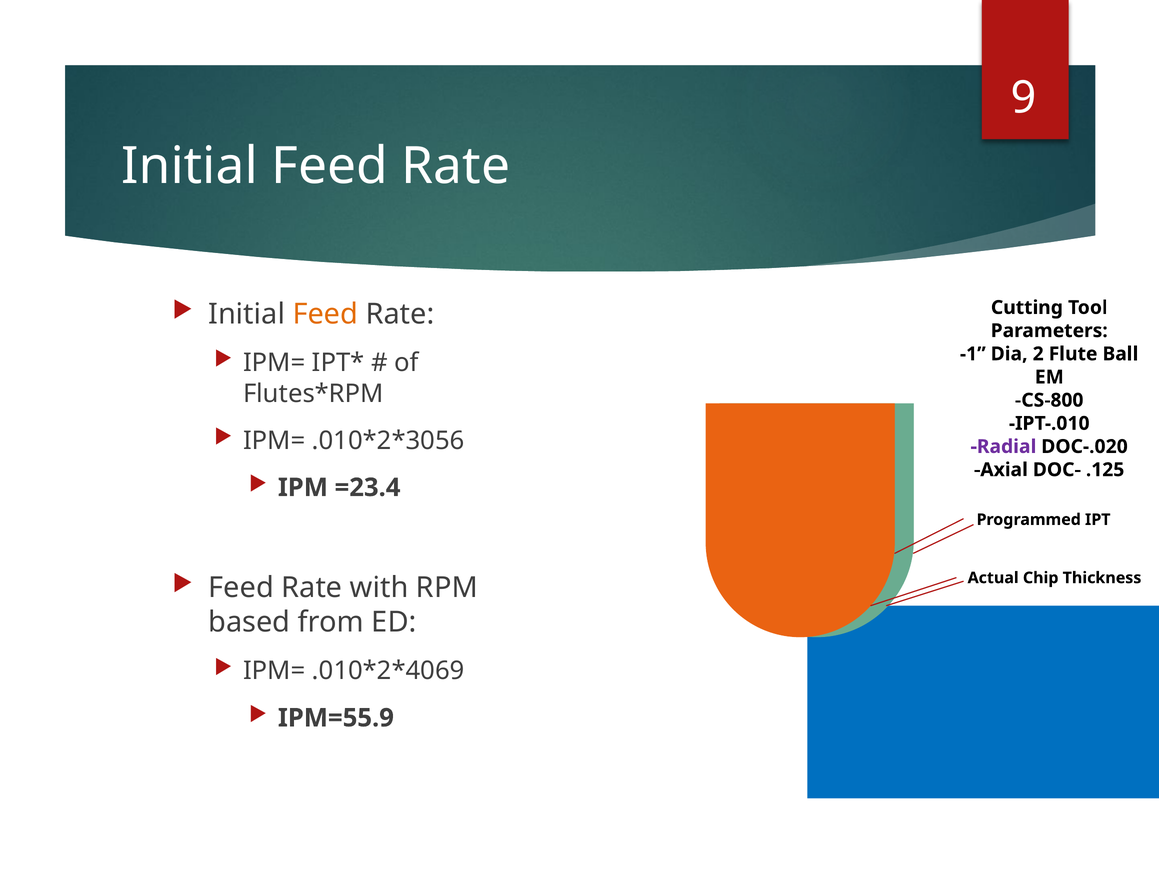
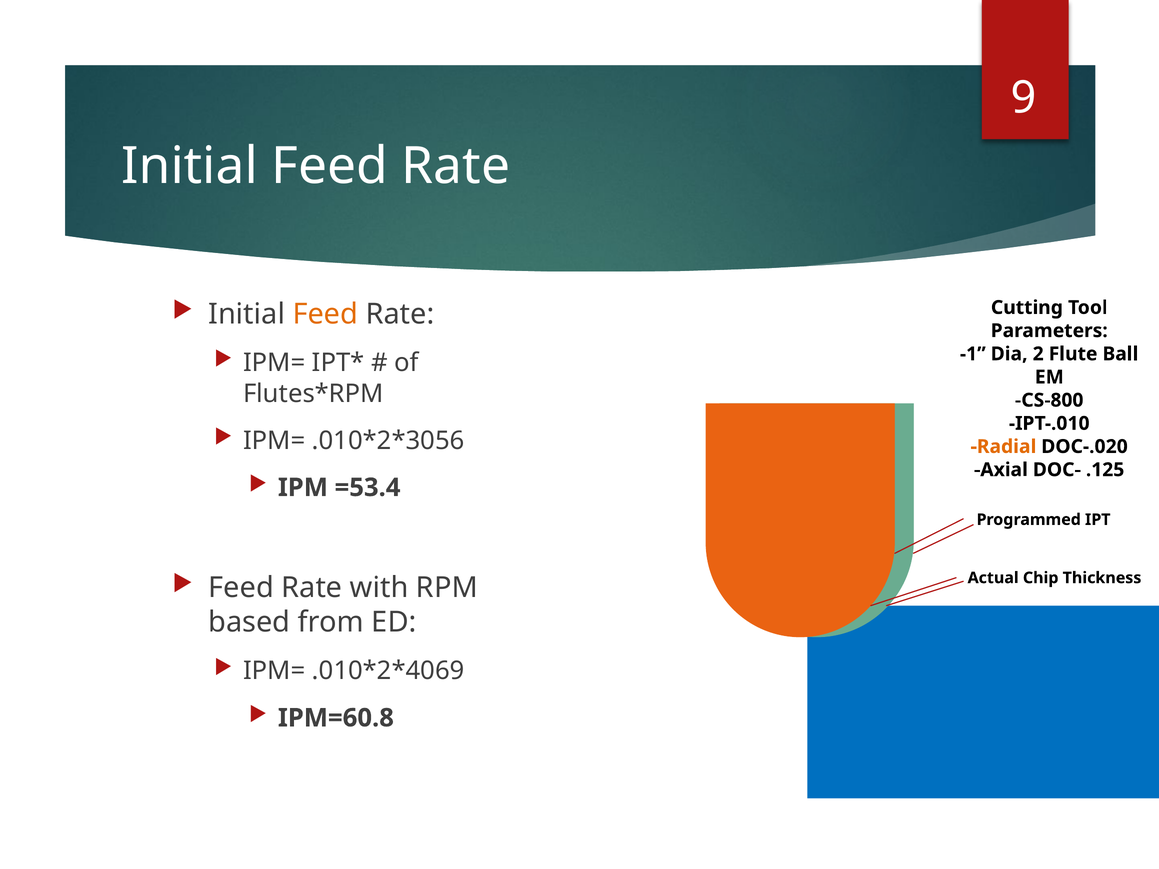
Radial colour: purple -> orange (1003, 447)
=23.4: =23.4 -> =53.4 (368, 488)
IPM=55.9: IPM=55.9 -> IPM=60.8 (336, 718)
